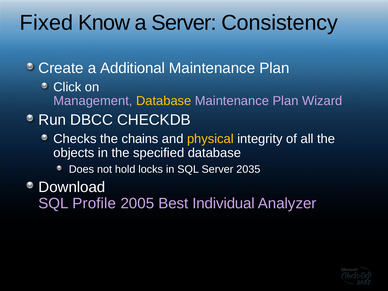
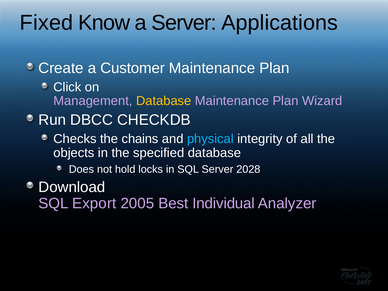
Consistency: Consistency -> Applications (280, 23)
Additional: Additional -> Customer (133, 68)
physical colour: yellow -> light blue (210, 139)
2035: 2035 -> 2028 (248, 169)
Profile: Profile -> Export (94, 203)
